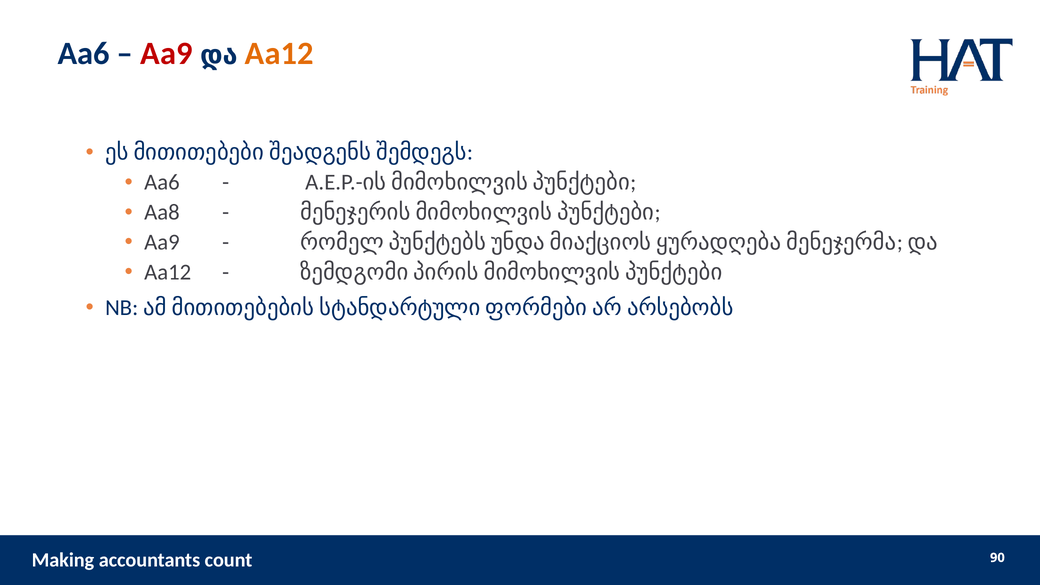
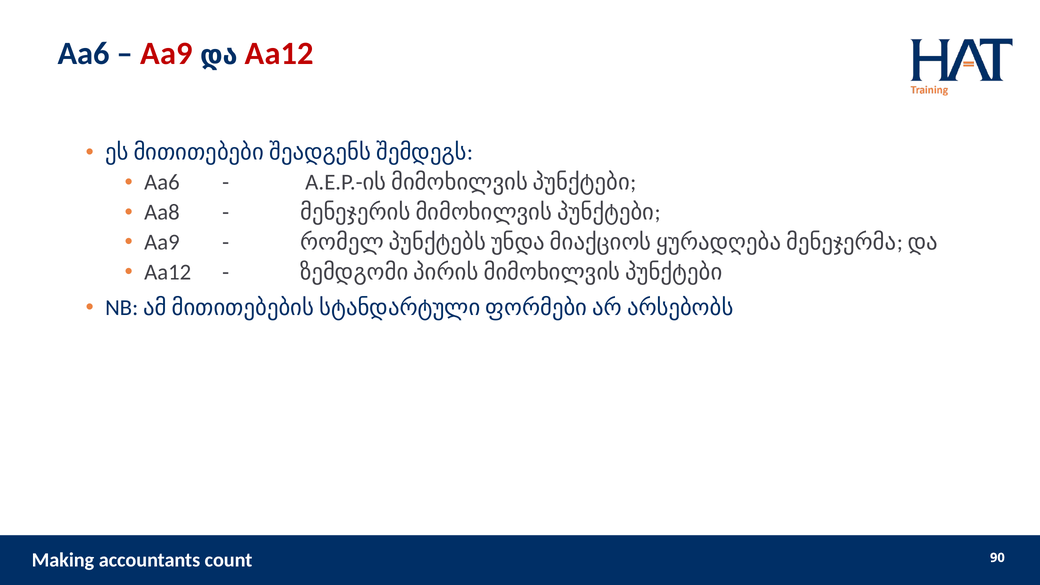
Aa12 colour: orange -> red (279, 54)
